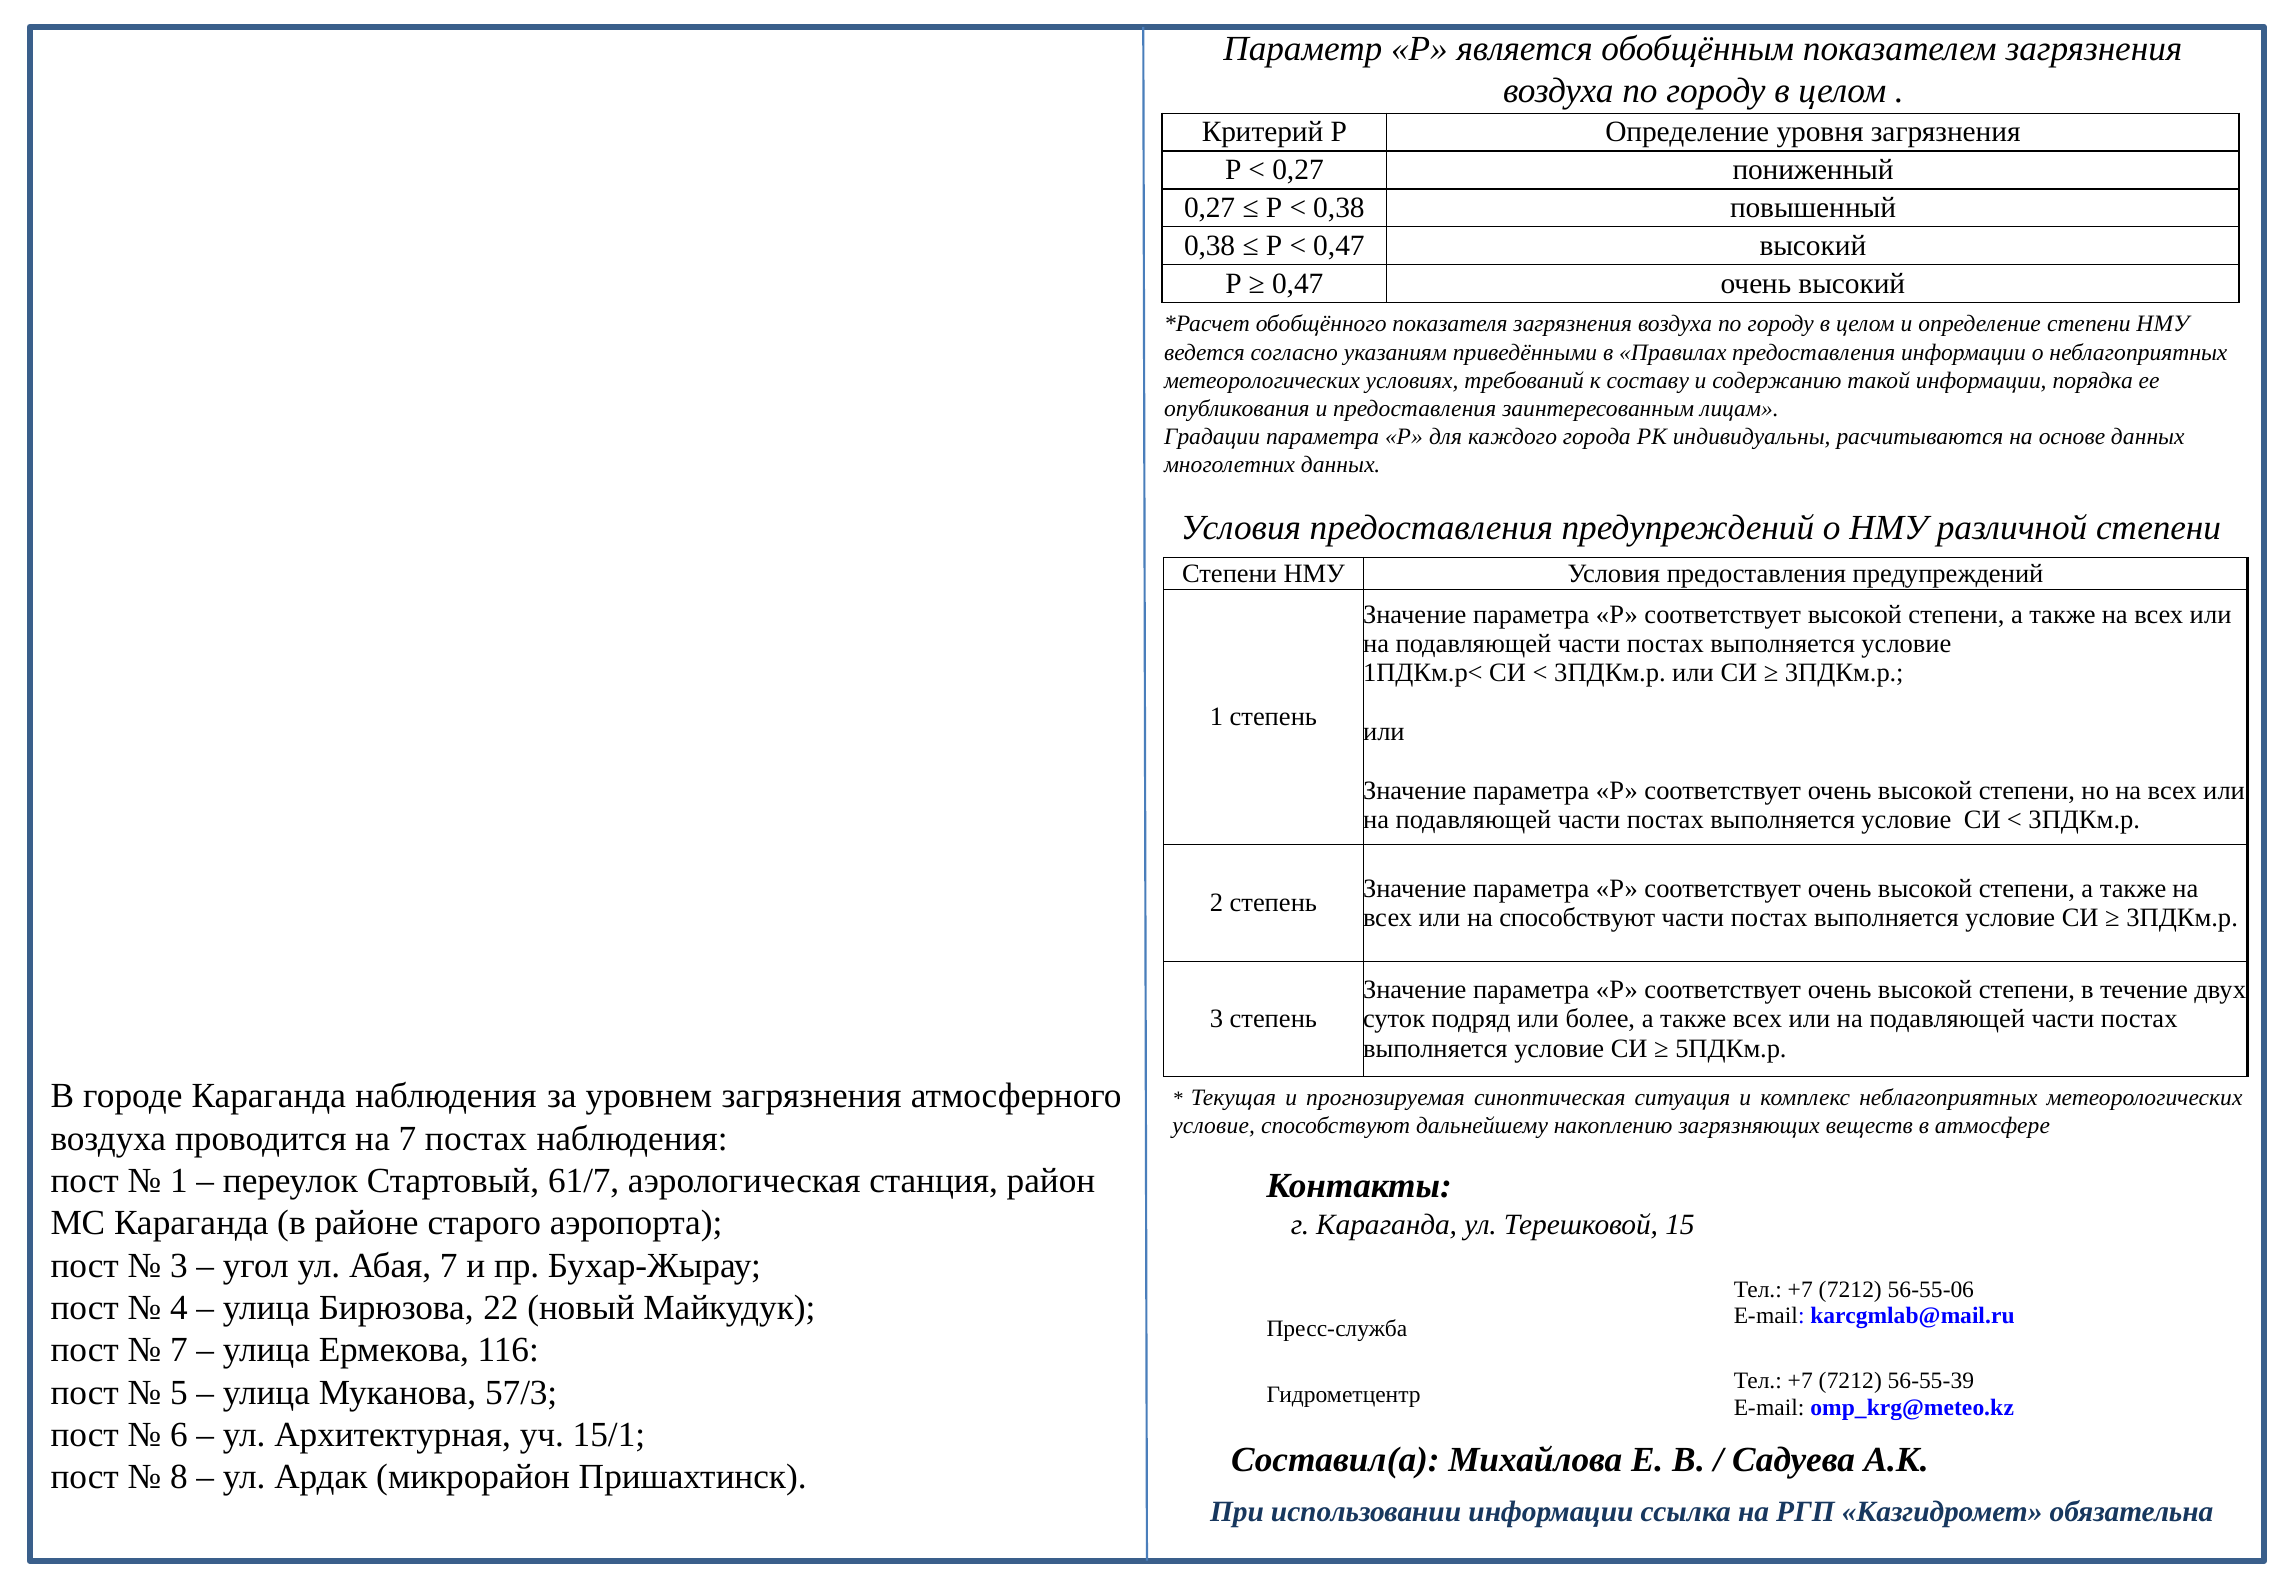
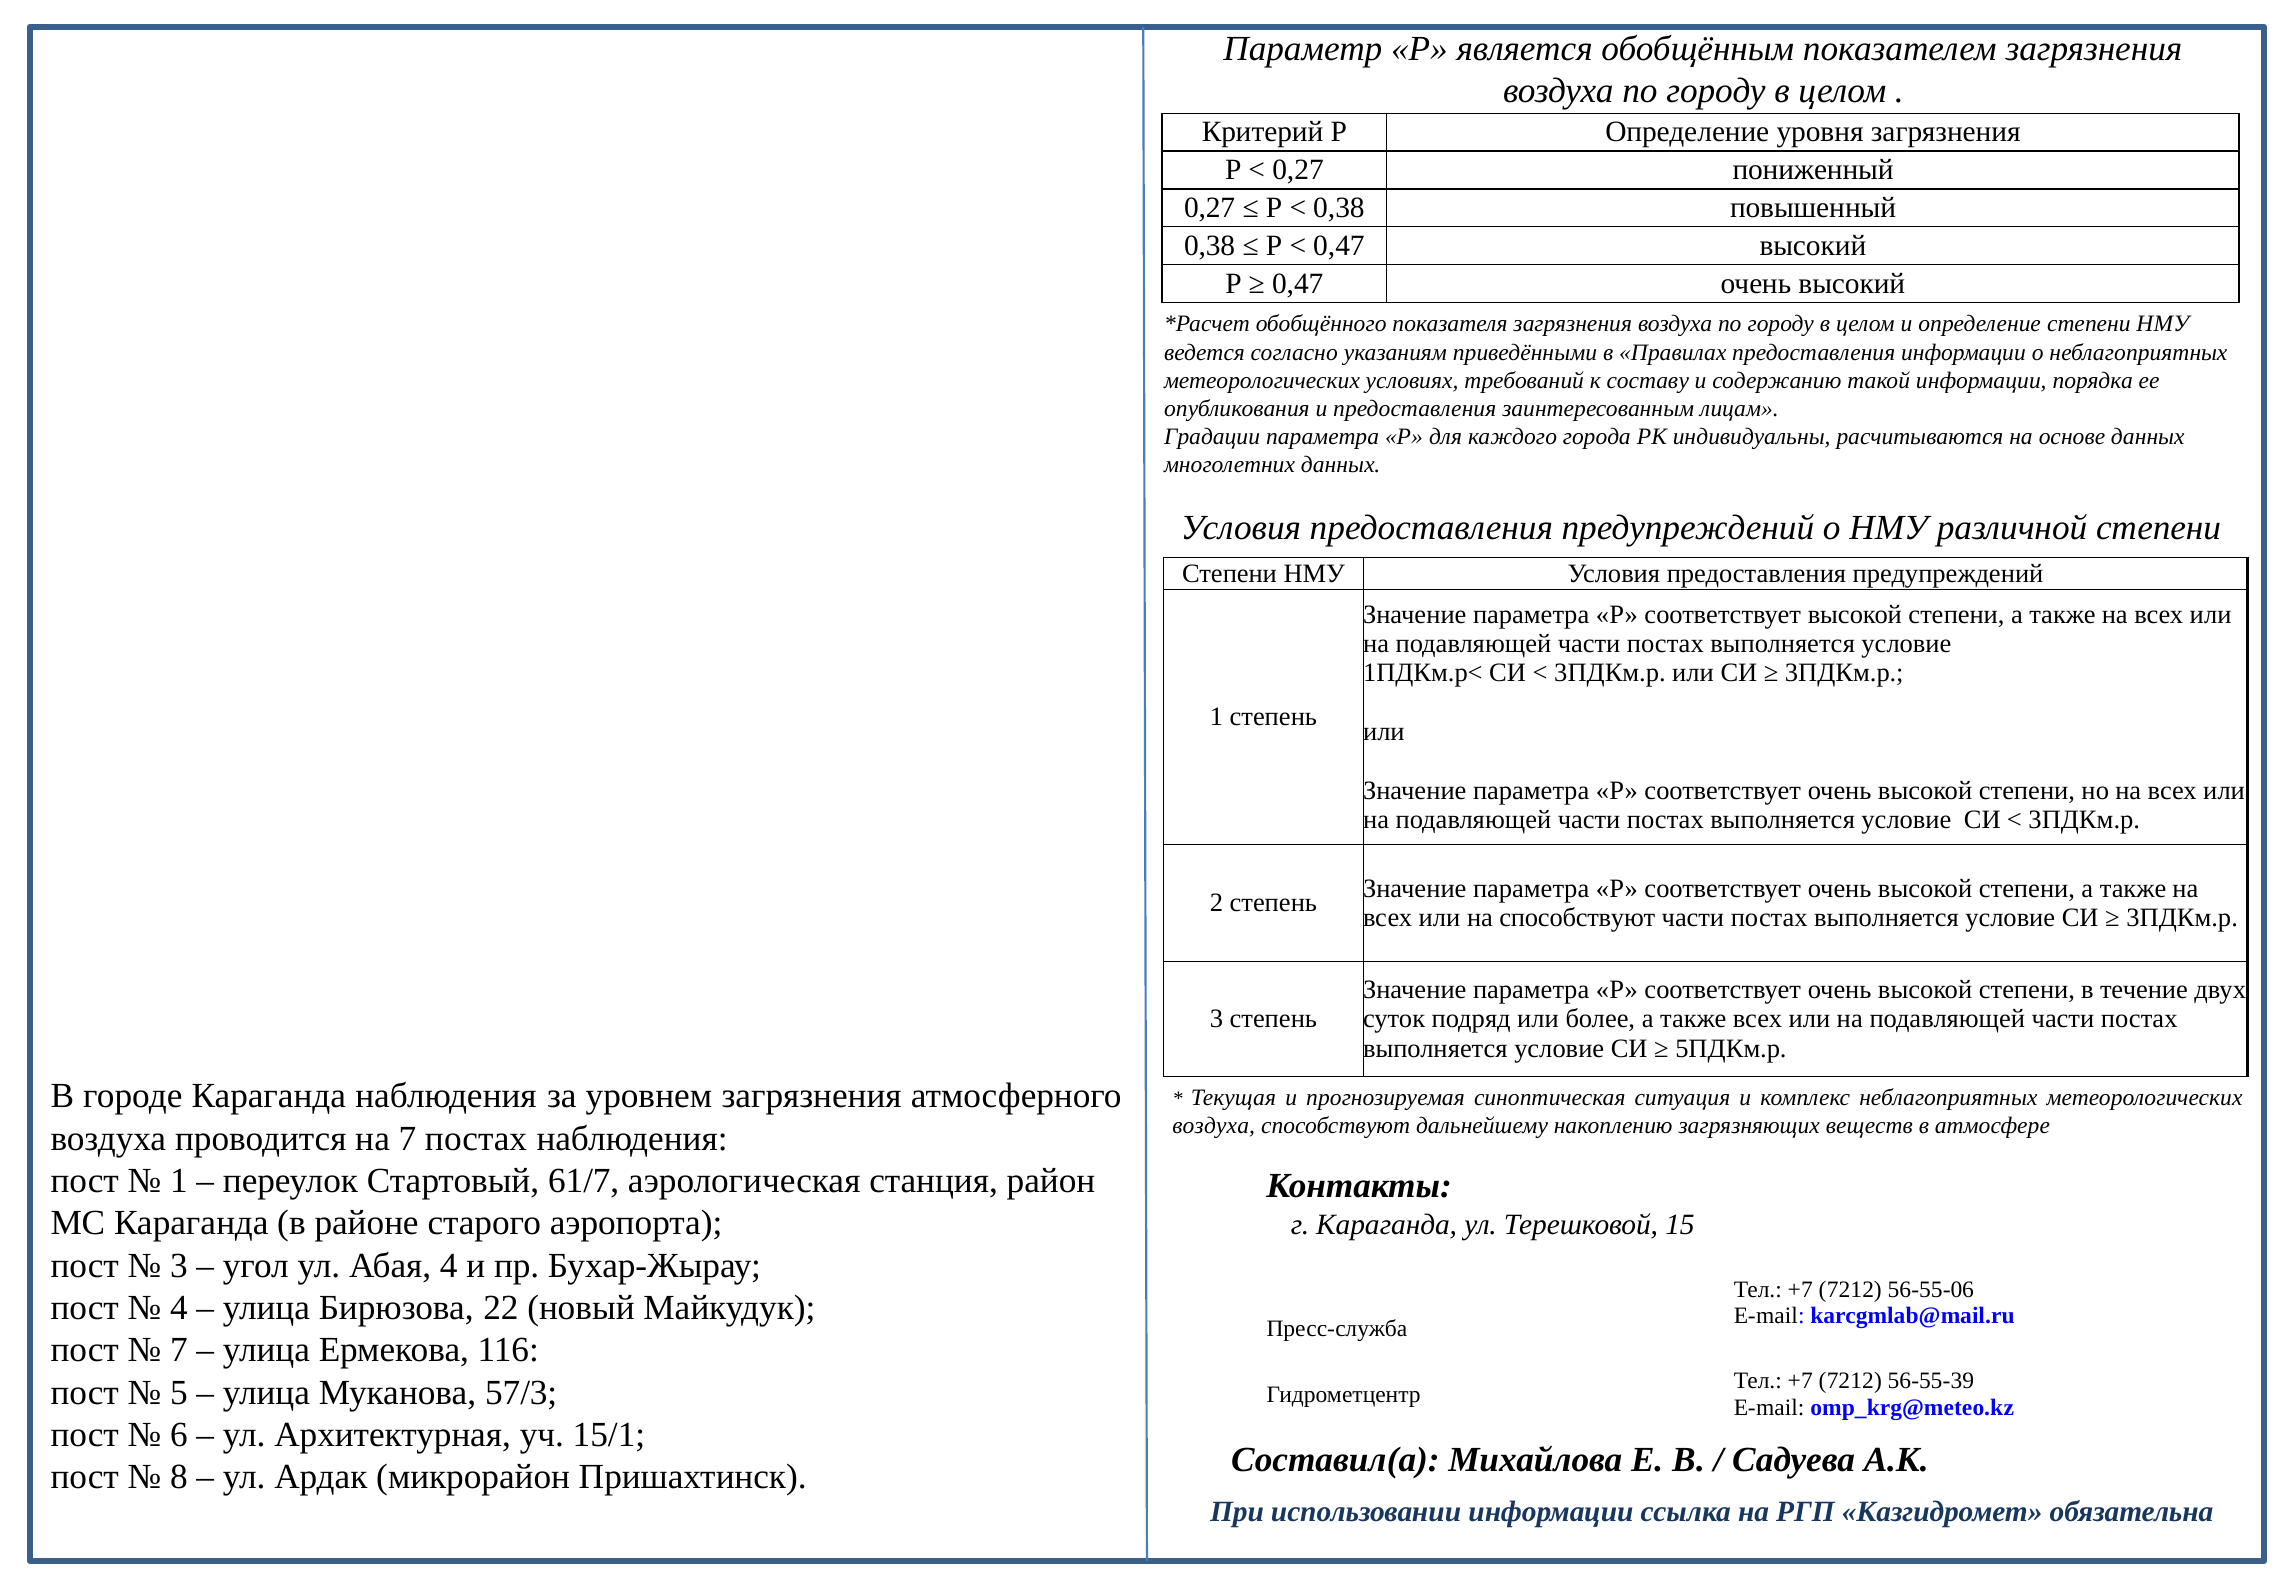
условие: условие -> воздуха (1214, 1126)
Абая 7: 7 -> 4 (449, 1266)
